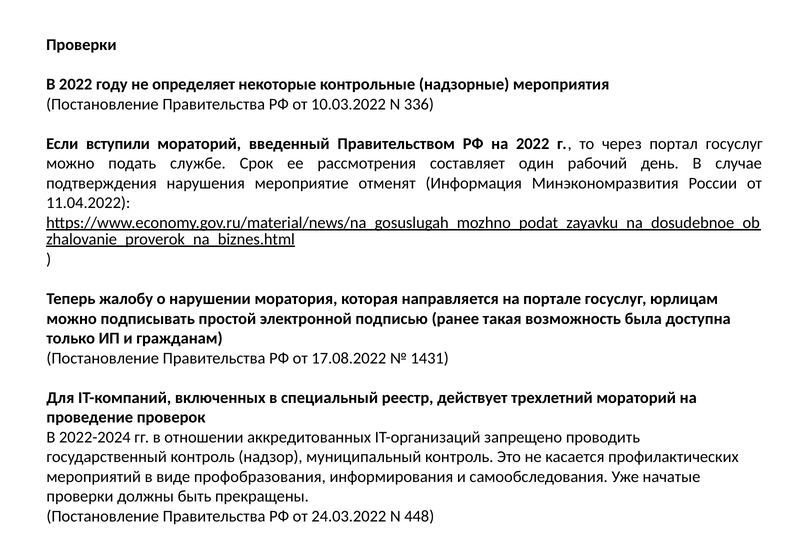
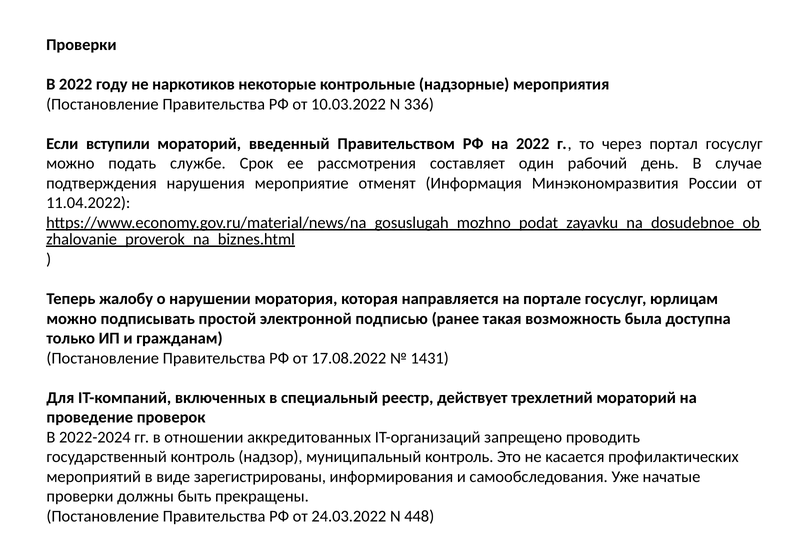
определяет: определяет -> наркотиков (194, 84)
профобразования: профобразования -> зарегистрированы (260, 477)
